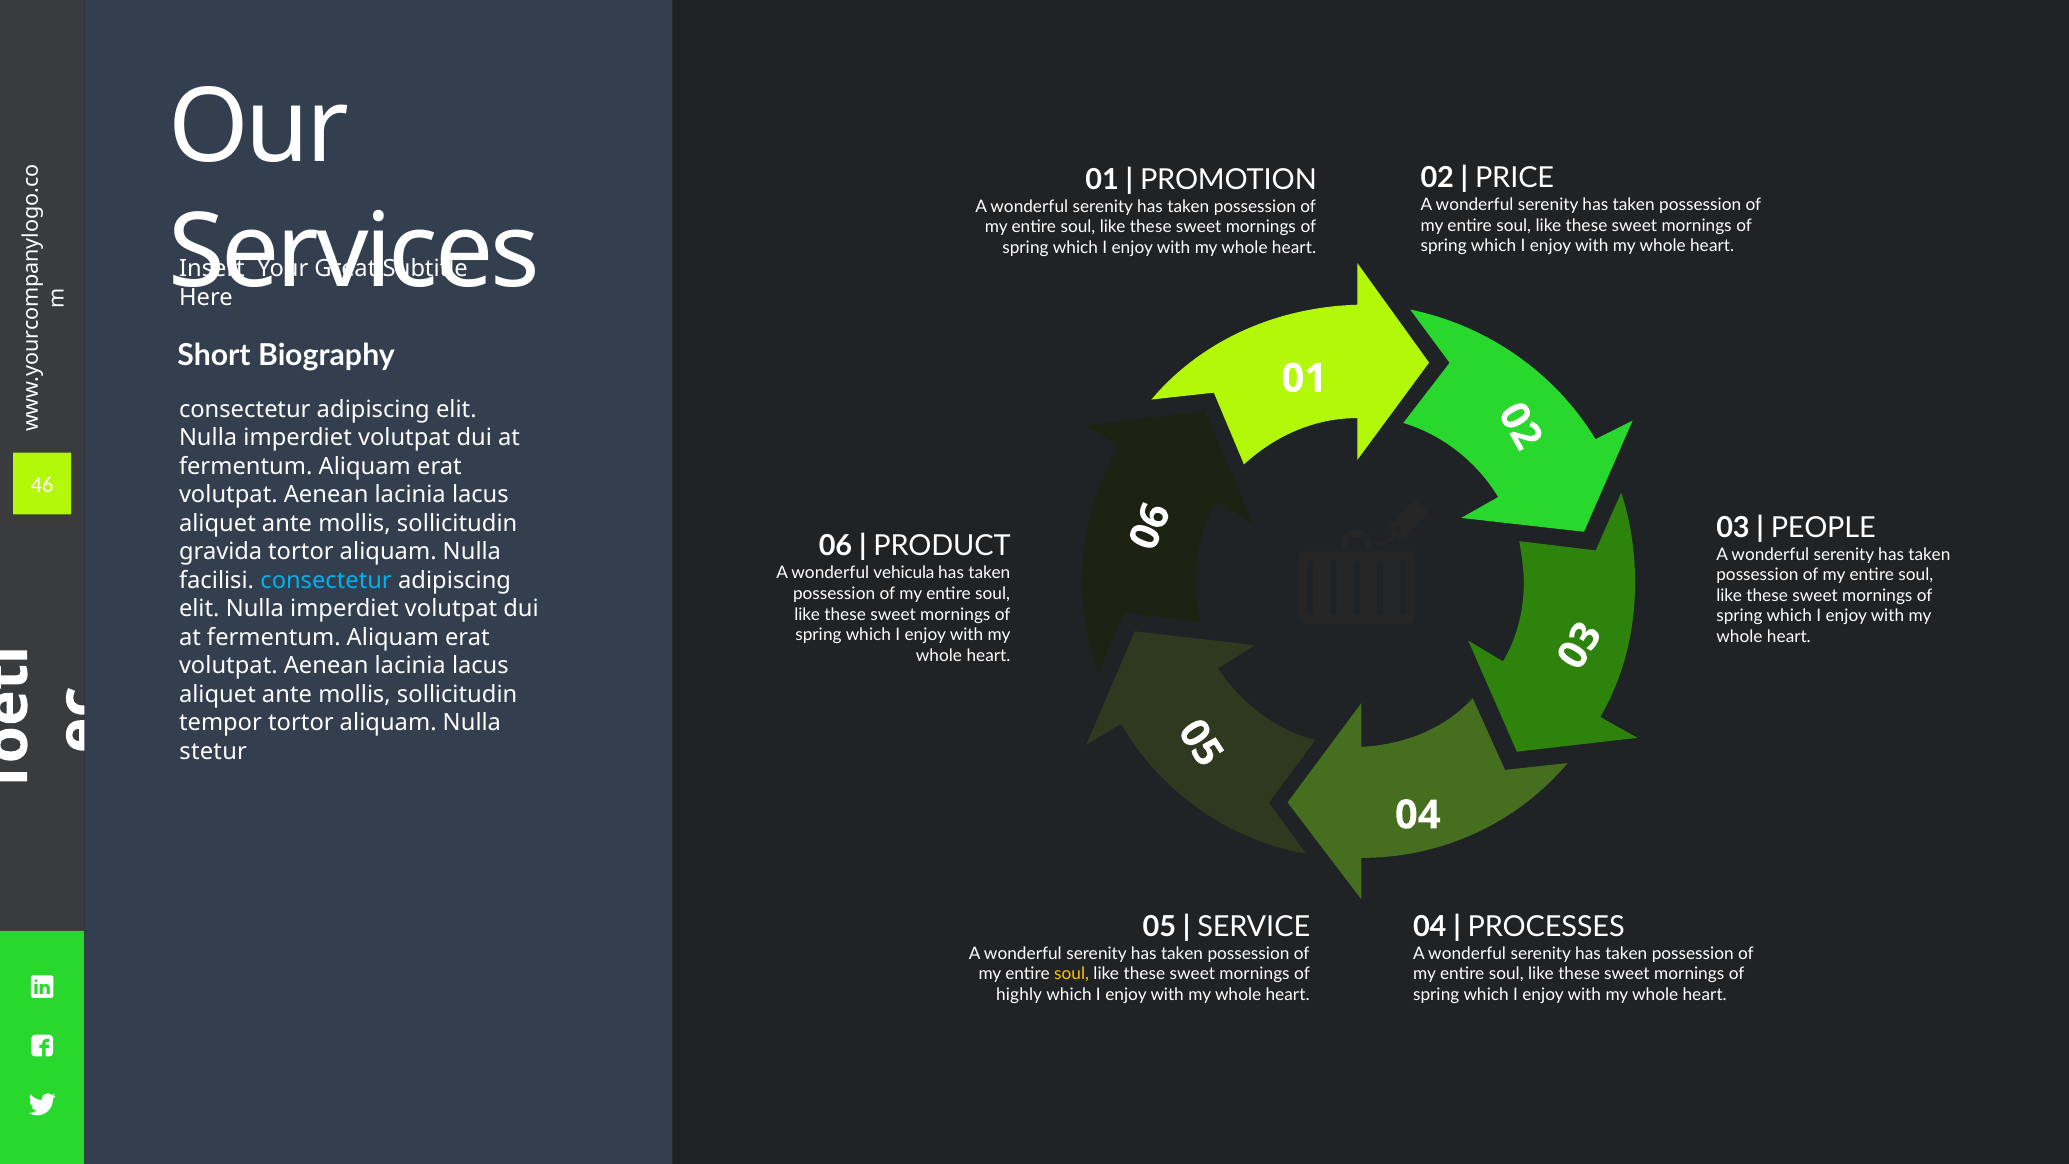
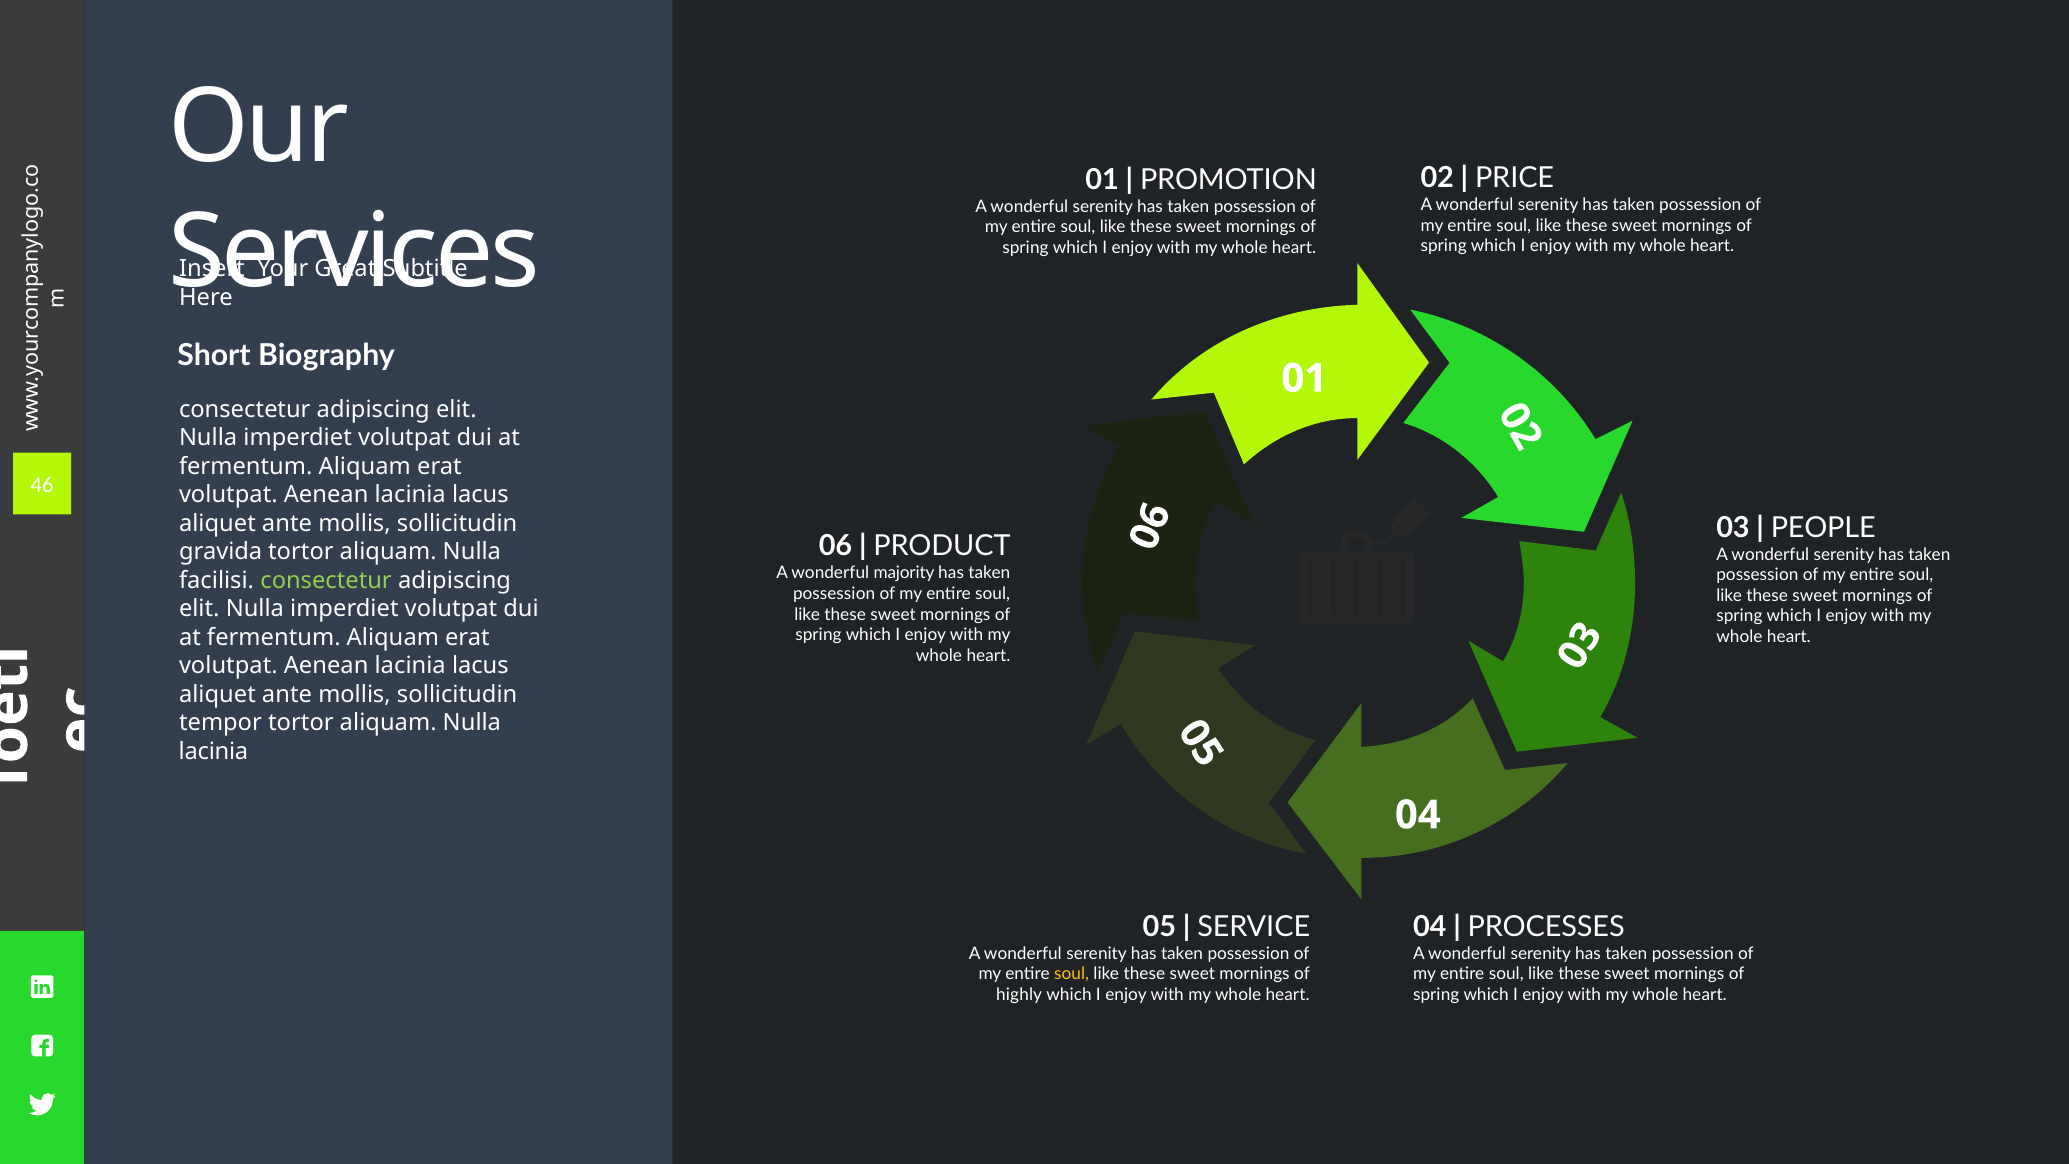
vehicula: vehicula -> majority (904, 573)
consectetur colour: light blue -> light green (326, 580)
stetur: stetur -> lacinia (213, 751)
